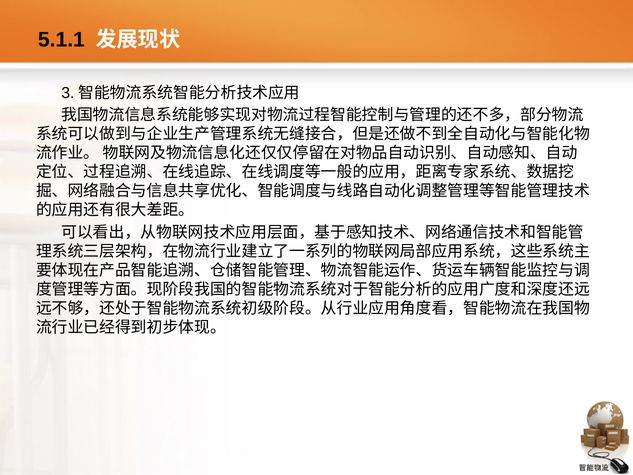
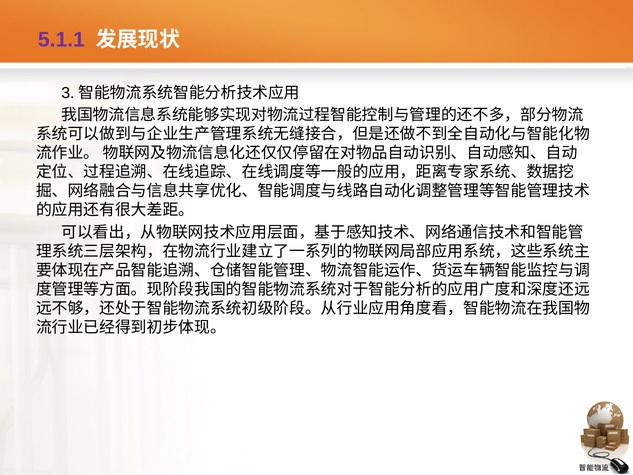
5.1.1 colour: black -> purple (61, 40)
